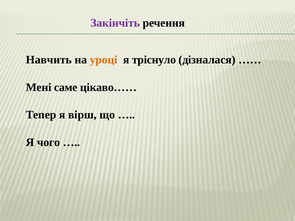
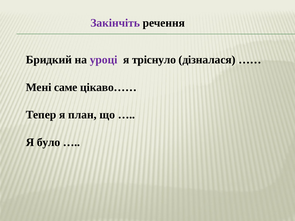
Навчить: Навчить -> Бридкий (49, 60)
уроці colour: orange -> purple (104, 60)
вірш: вірш -> план (82, 115)
чого: чого -> було (49, 142)
